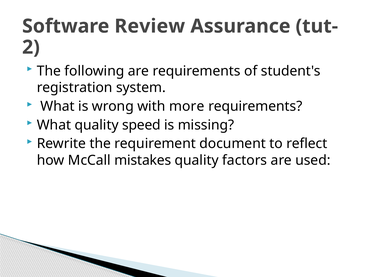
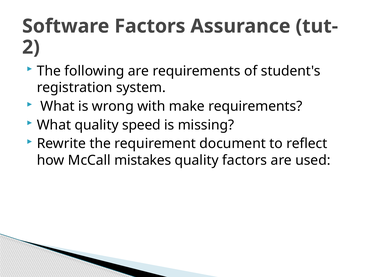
Software Review: Review -> Factors (150, 26)
more: more -> make (187, 106)
